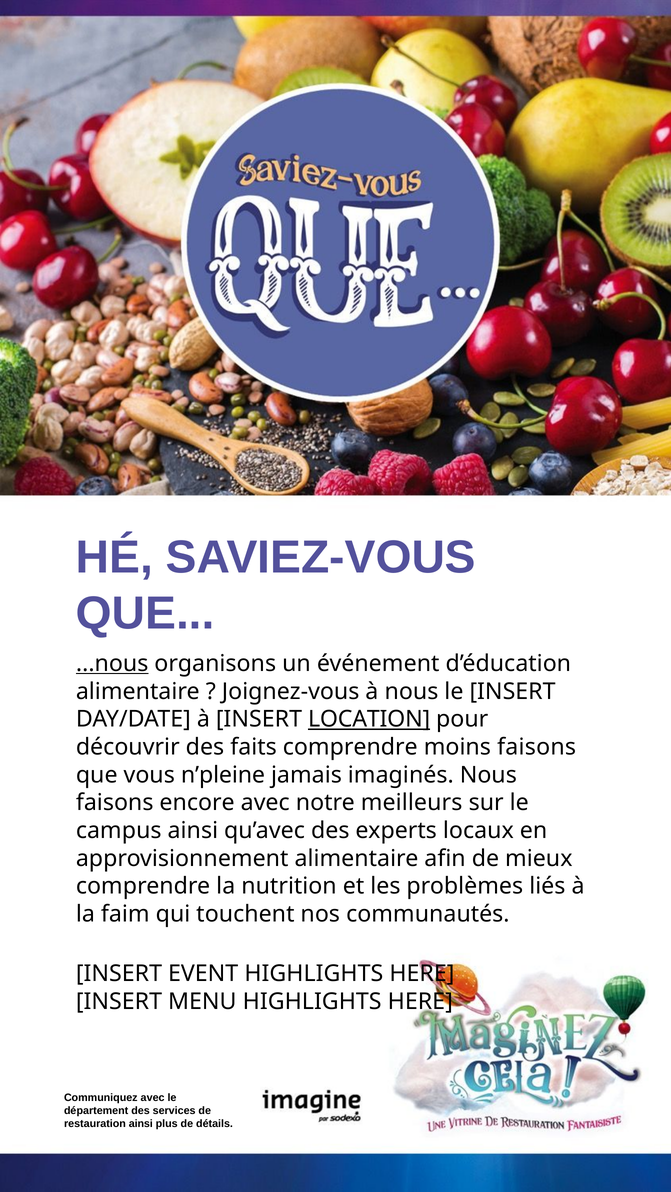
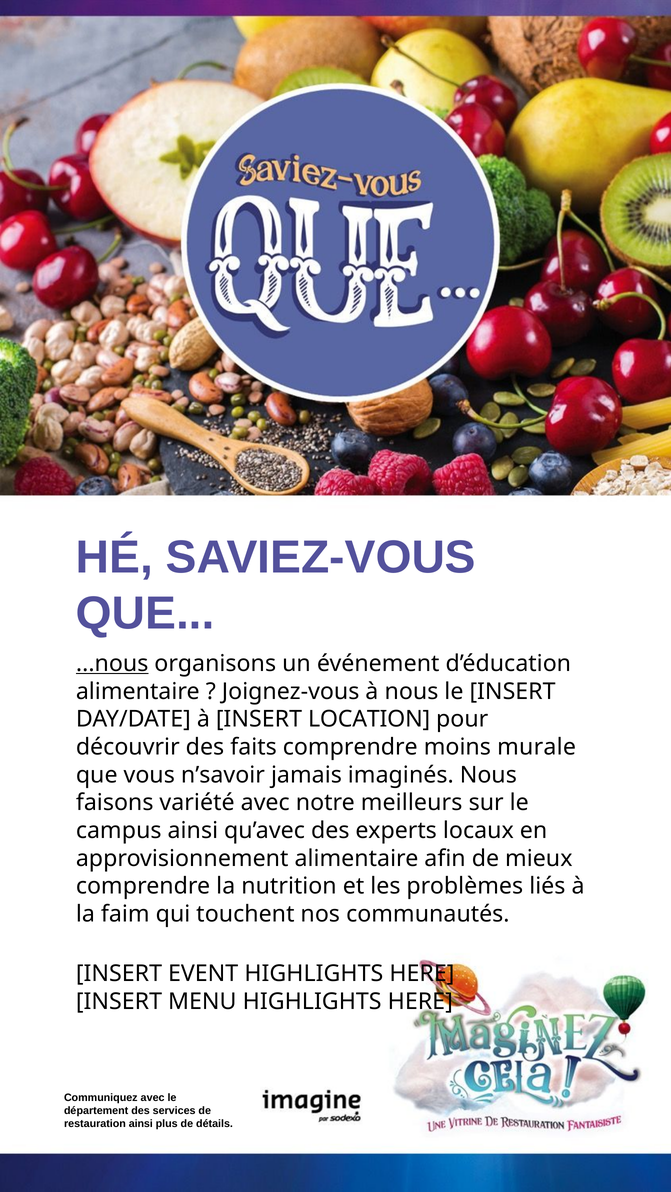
LOCATION underline: present -> none (369, 719)
moins faisons: faisons -> murale (537, 747)
n’pleine: n’pleine -> n’savoir (223, 775)
encore: encore -> variété (197, 803)
